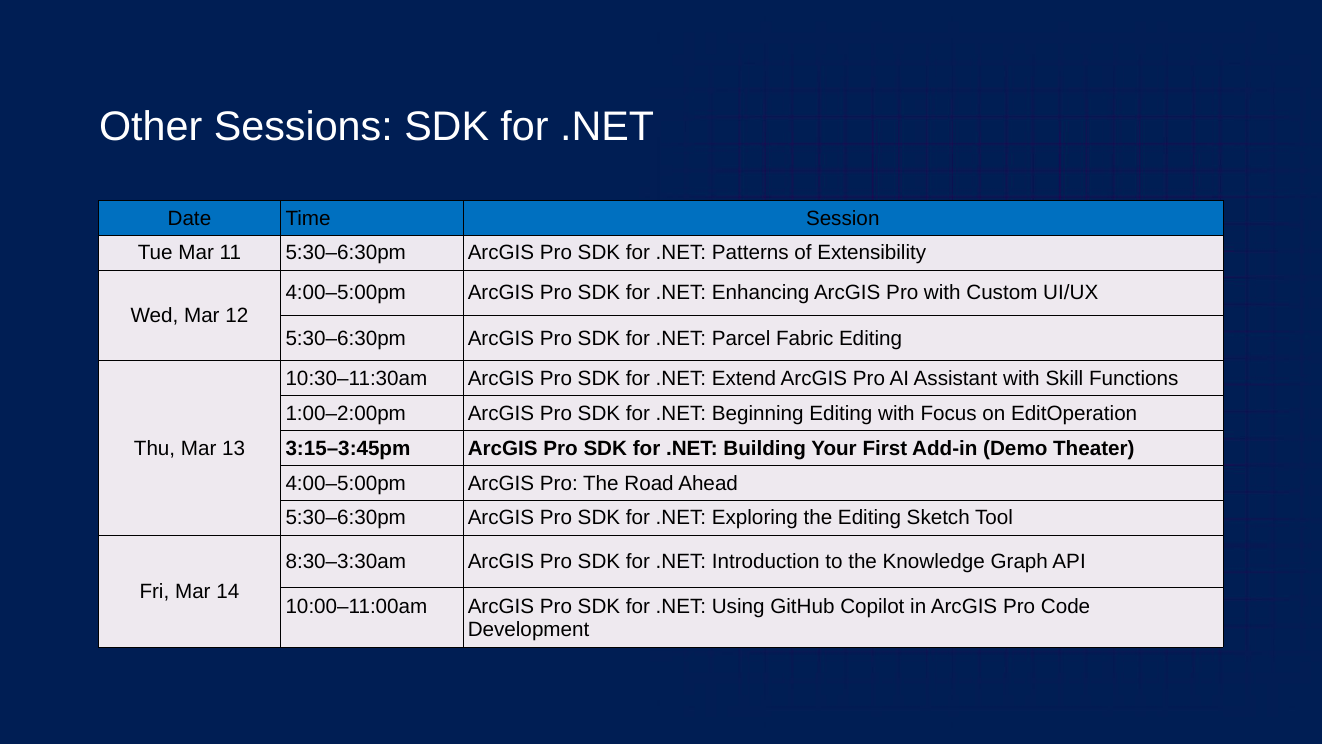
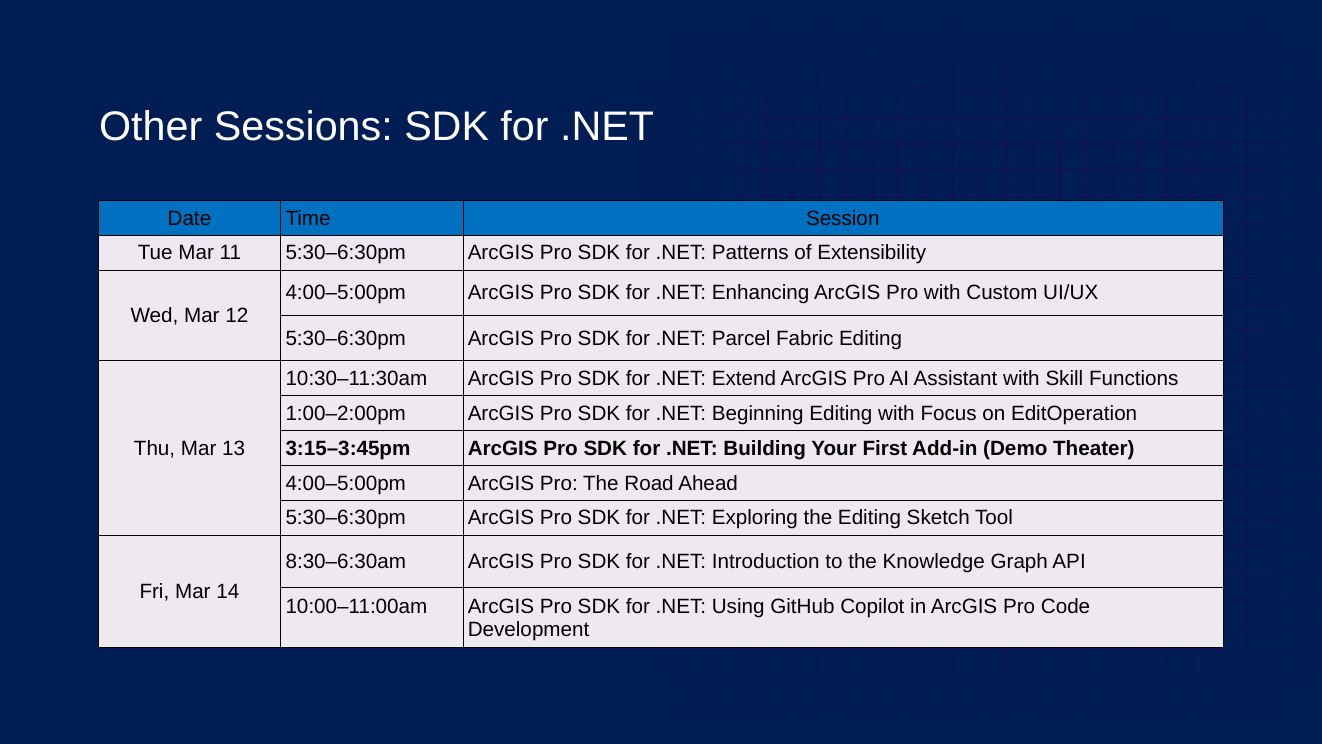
8:30–3:30am: 8:30–3:30am -> 8:30–6:30am (346, 561)
